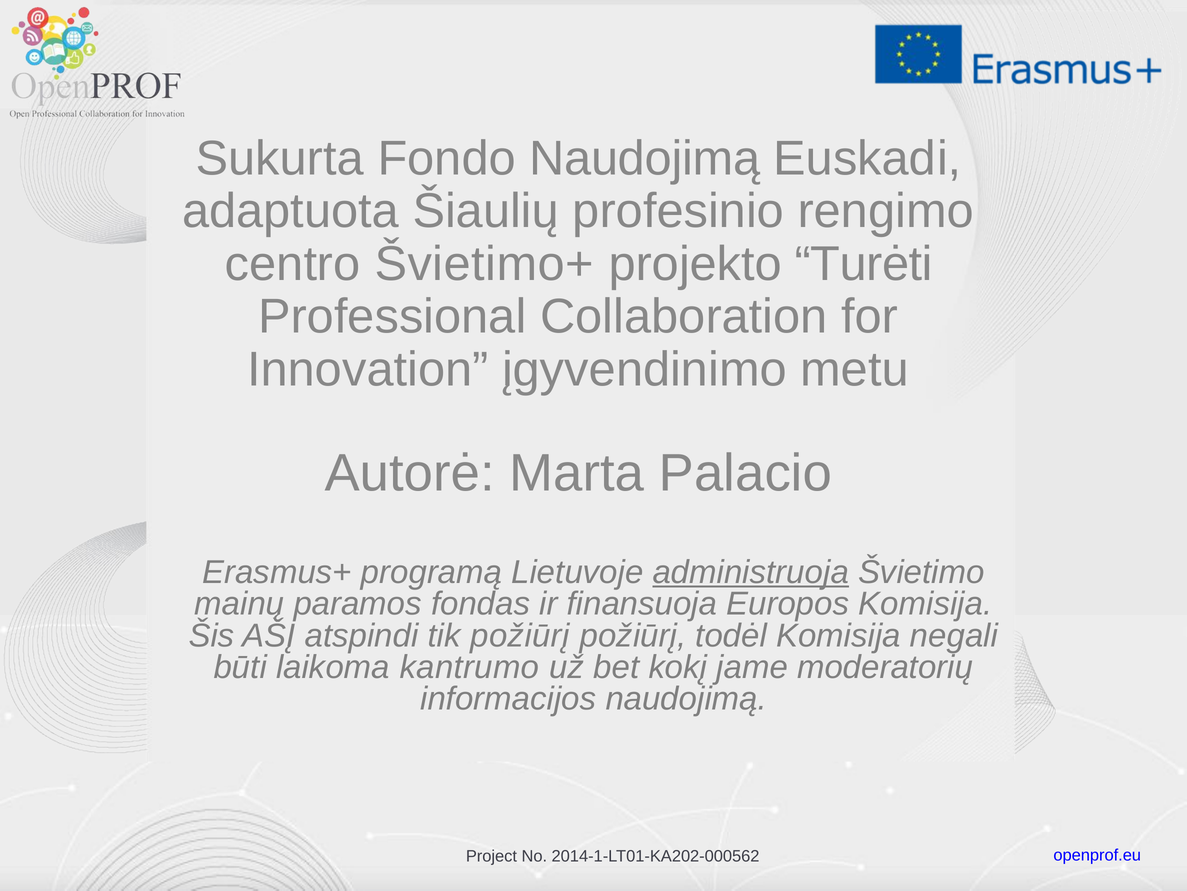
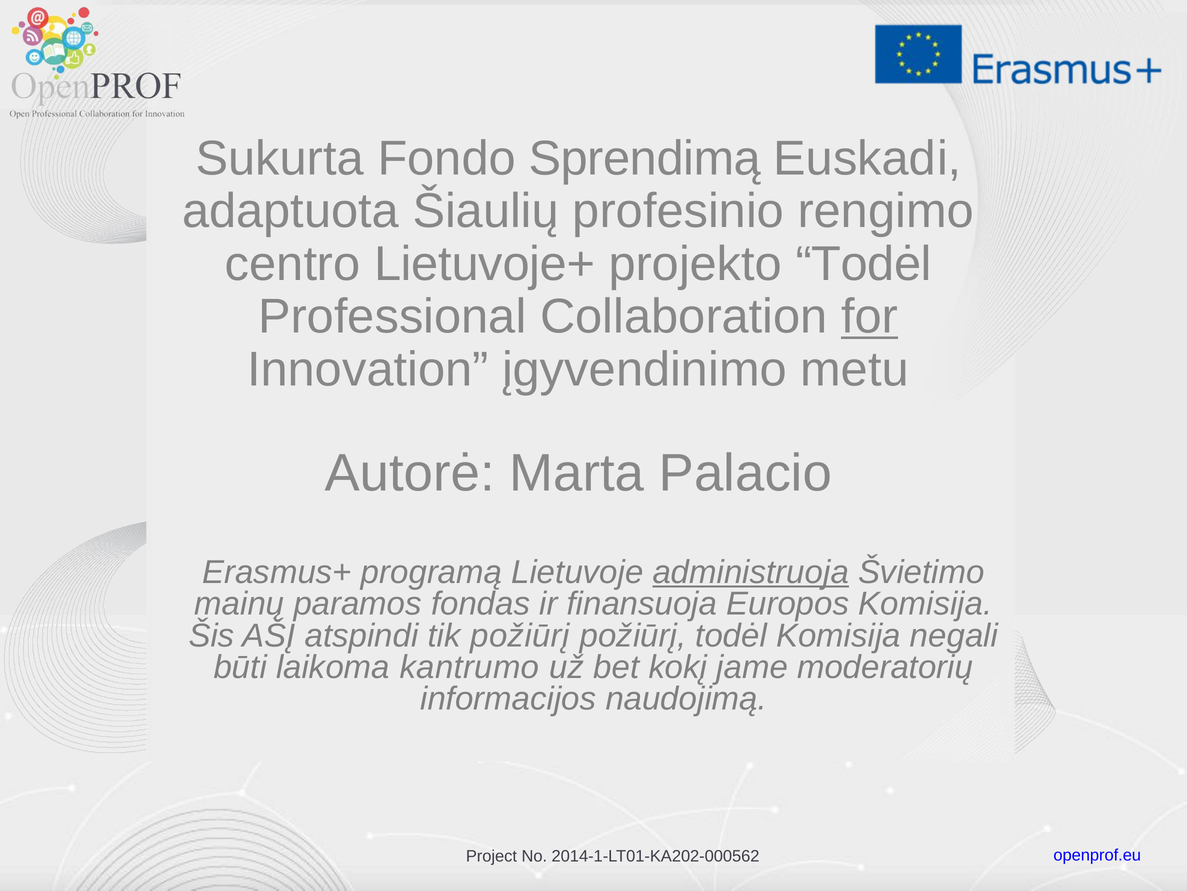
Fondo Naudojimą: Naudojimą -> Sprendimą (645, 158)
Švietimo+: Švietimo+ -> Lietuvoje+ (485, 264)
projekto Turėti: Turėti -> Todėl (864, 264)
for underline: none -> present (869, 316)
